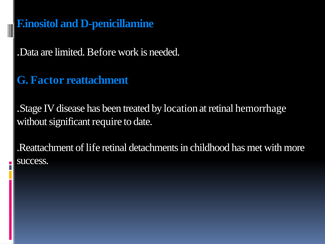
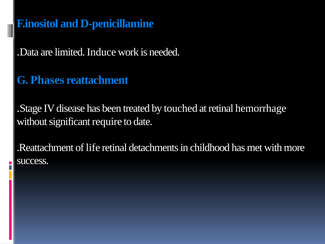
Before: Before -> Induce (101, 52)
Factor: Factor -> Phases (47, 80)
location: location -> touched (181, 108)
